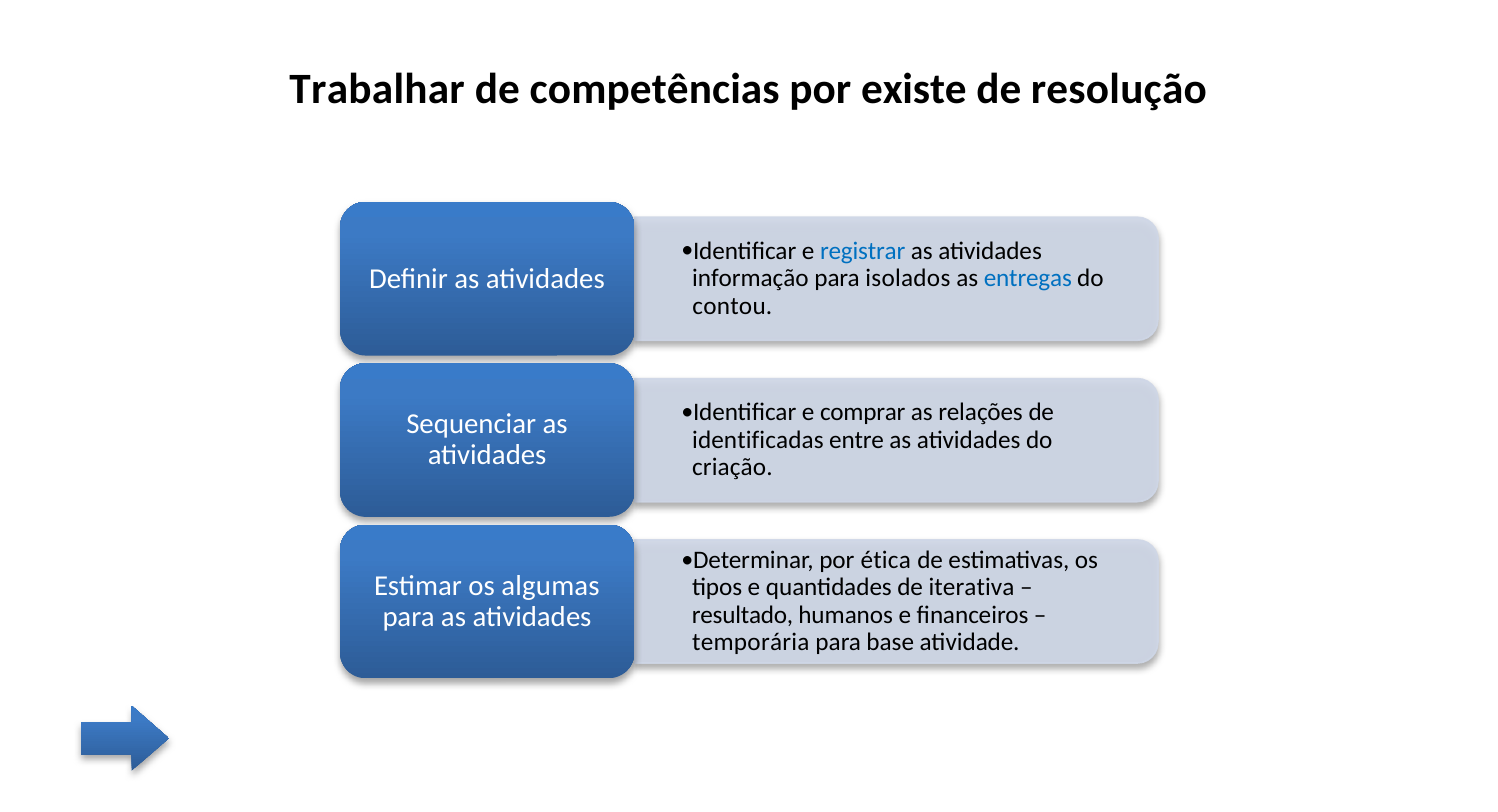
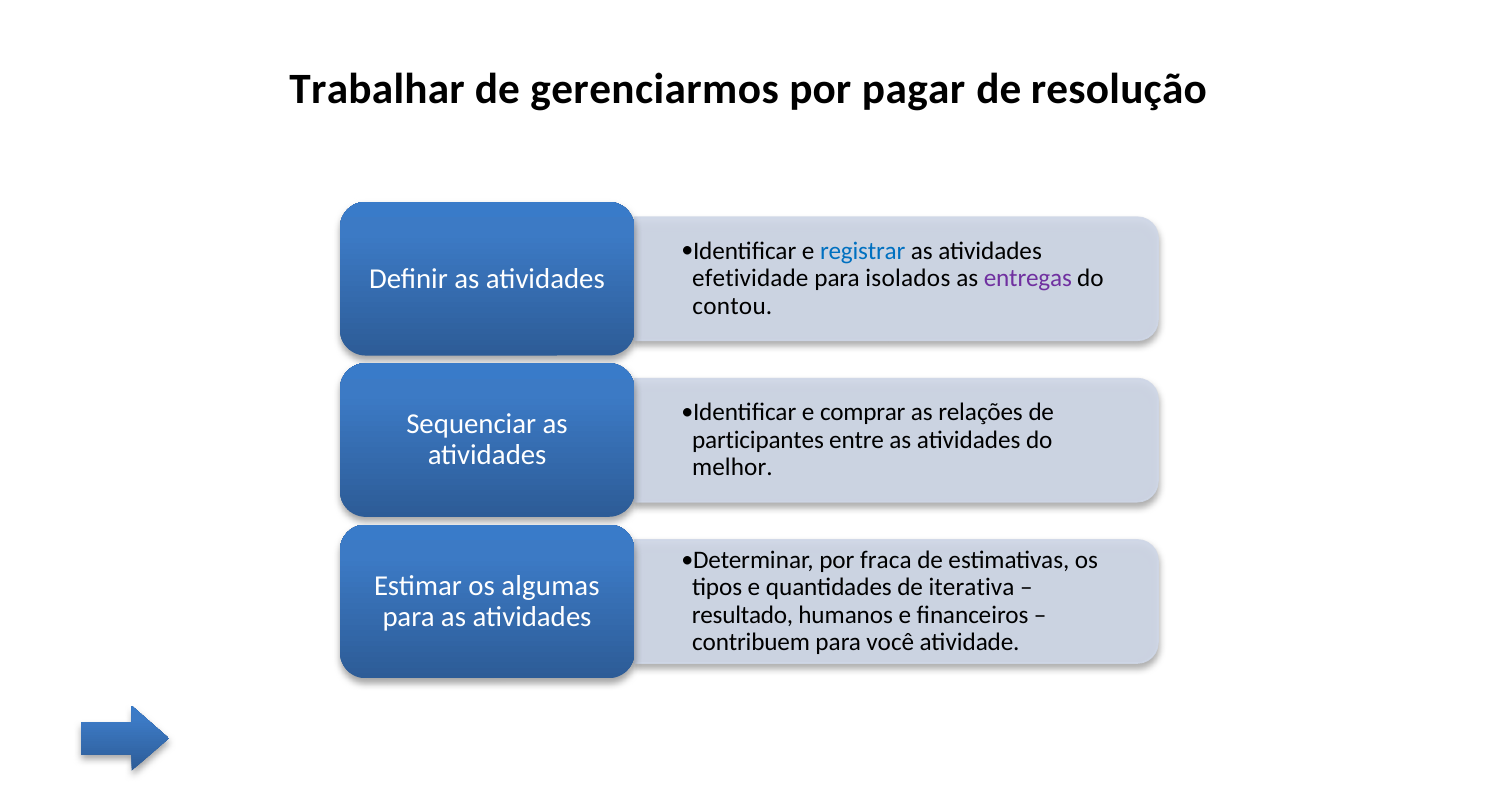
competências: competências -> gerenciarmos (655, 89)
existe: existe -> pagar (914, 89)
informação: informação -> efetividade (750, 279)
entregas colour: blue -> purple (1028, 279)
identificadas: identificadas -> participantes (758, 440)
criação: criação -> melhor (732, 467)
ética: ética -> fraca (886, 561)
temporária: temporária -> contribuem (751, 642)
base: base -> você (890, 642)
